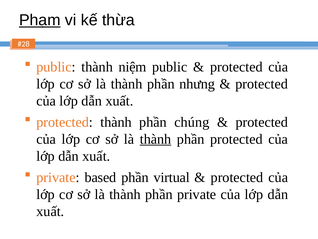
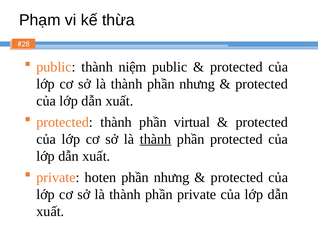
Phạm underline: present -> none (40, 20)
chúng: chúng -> virtual (192, 122)
based: based -> hoten (100, 177)
virtual: virtual -> nhưng (172, 177)
